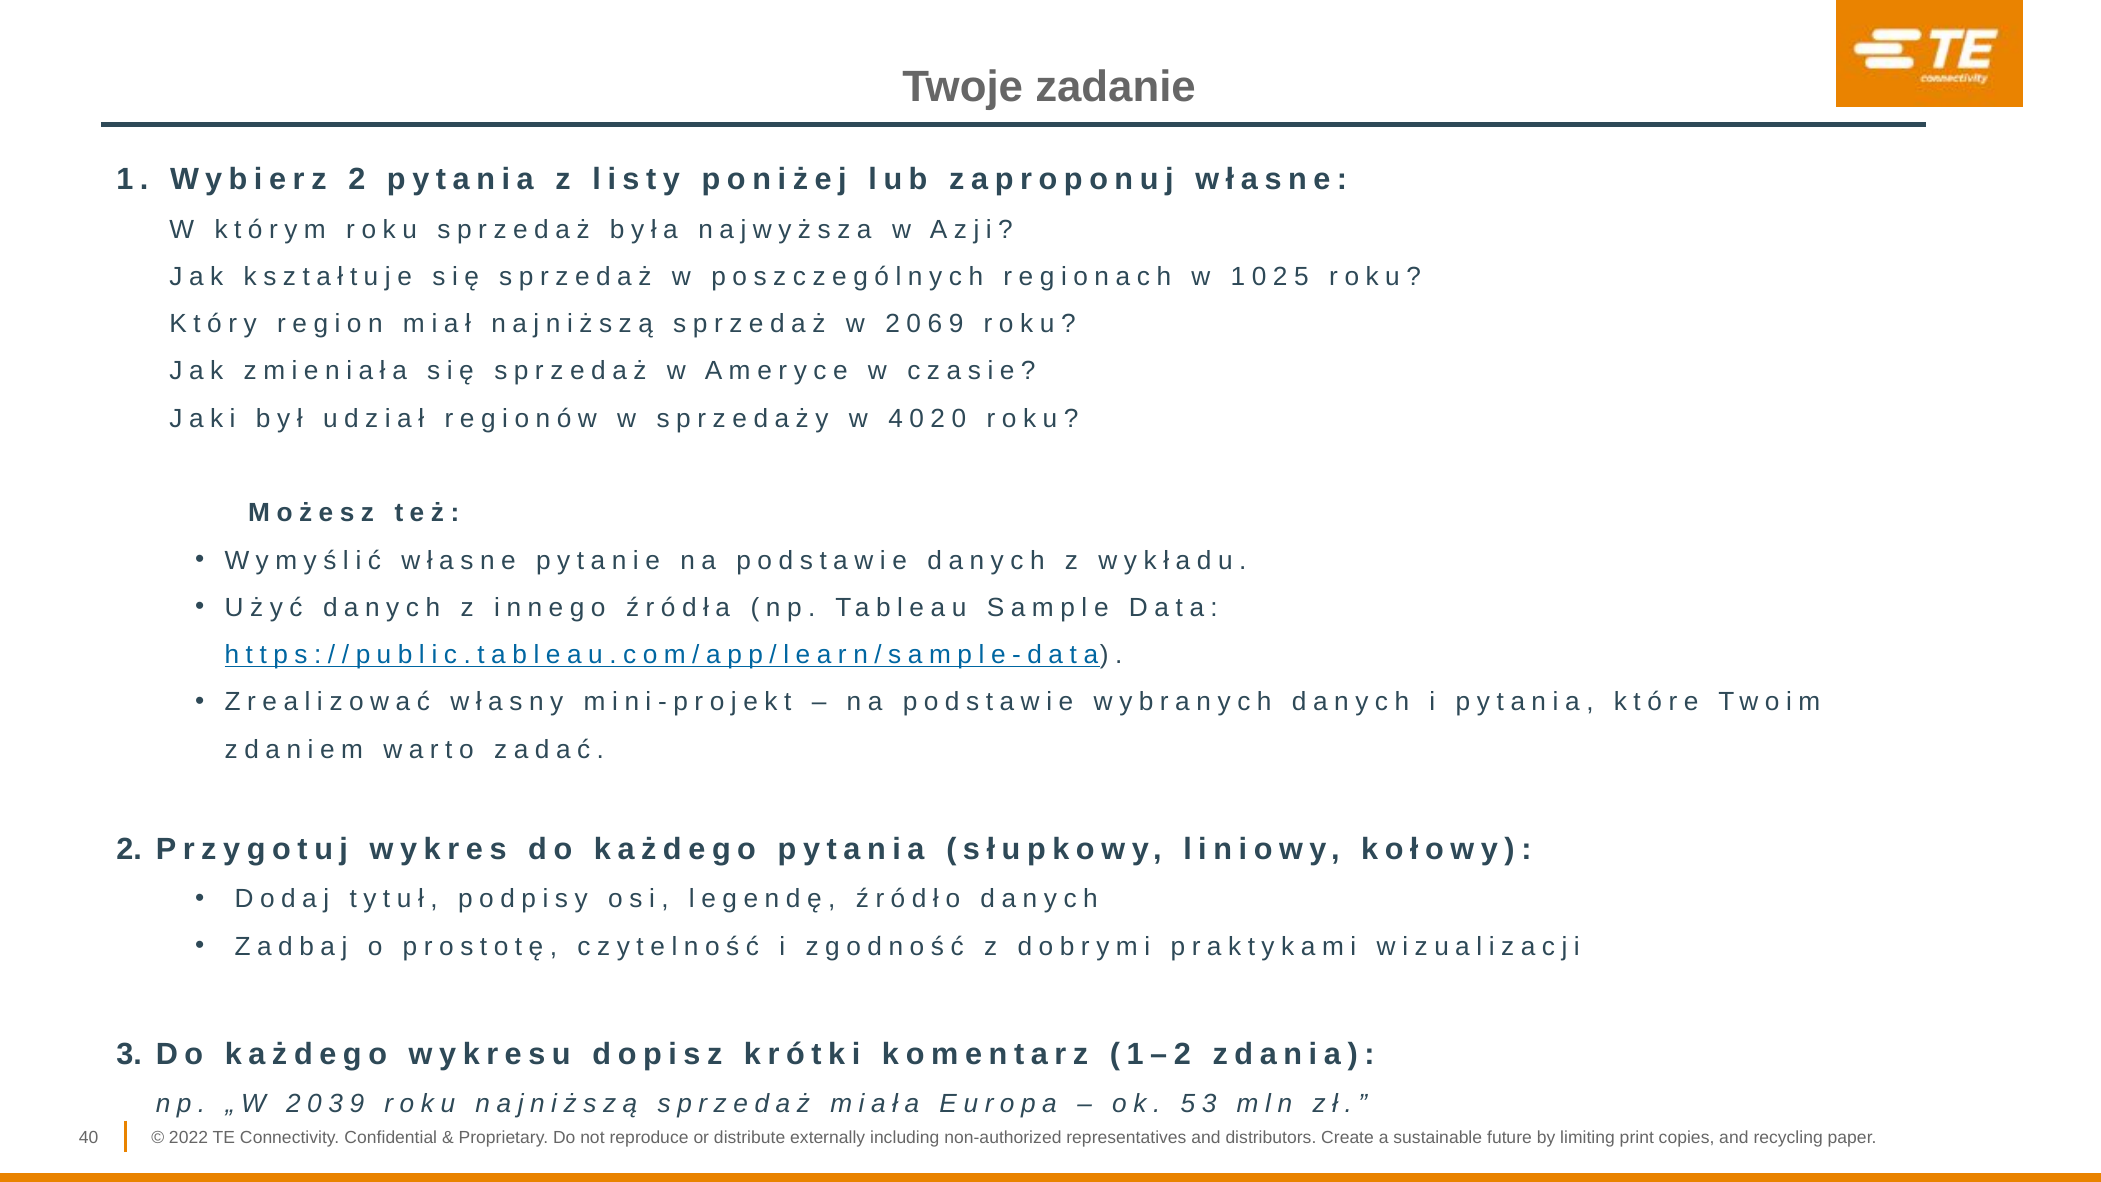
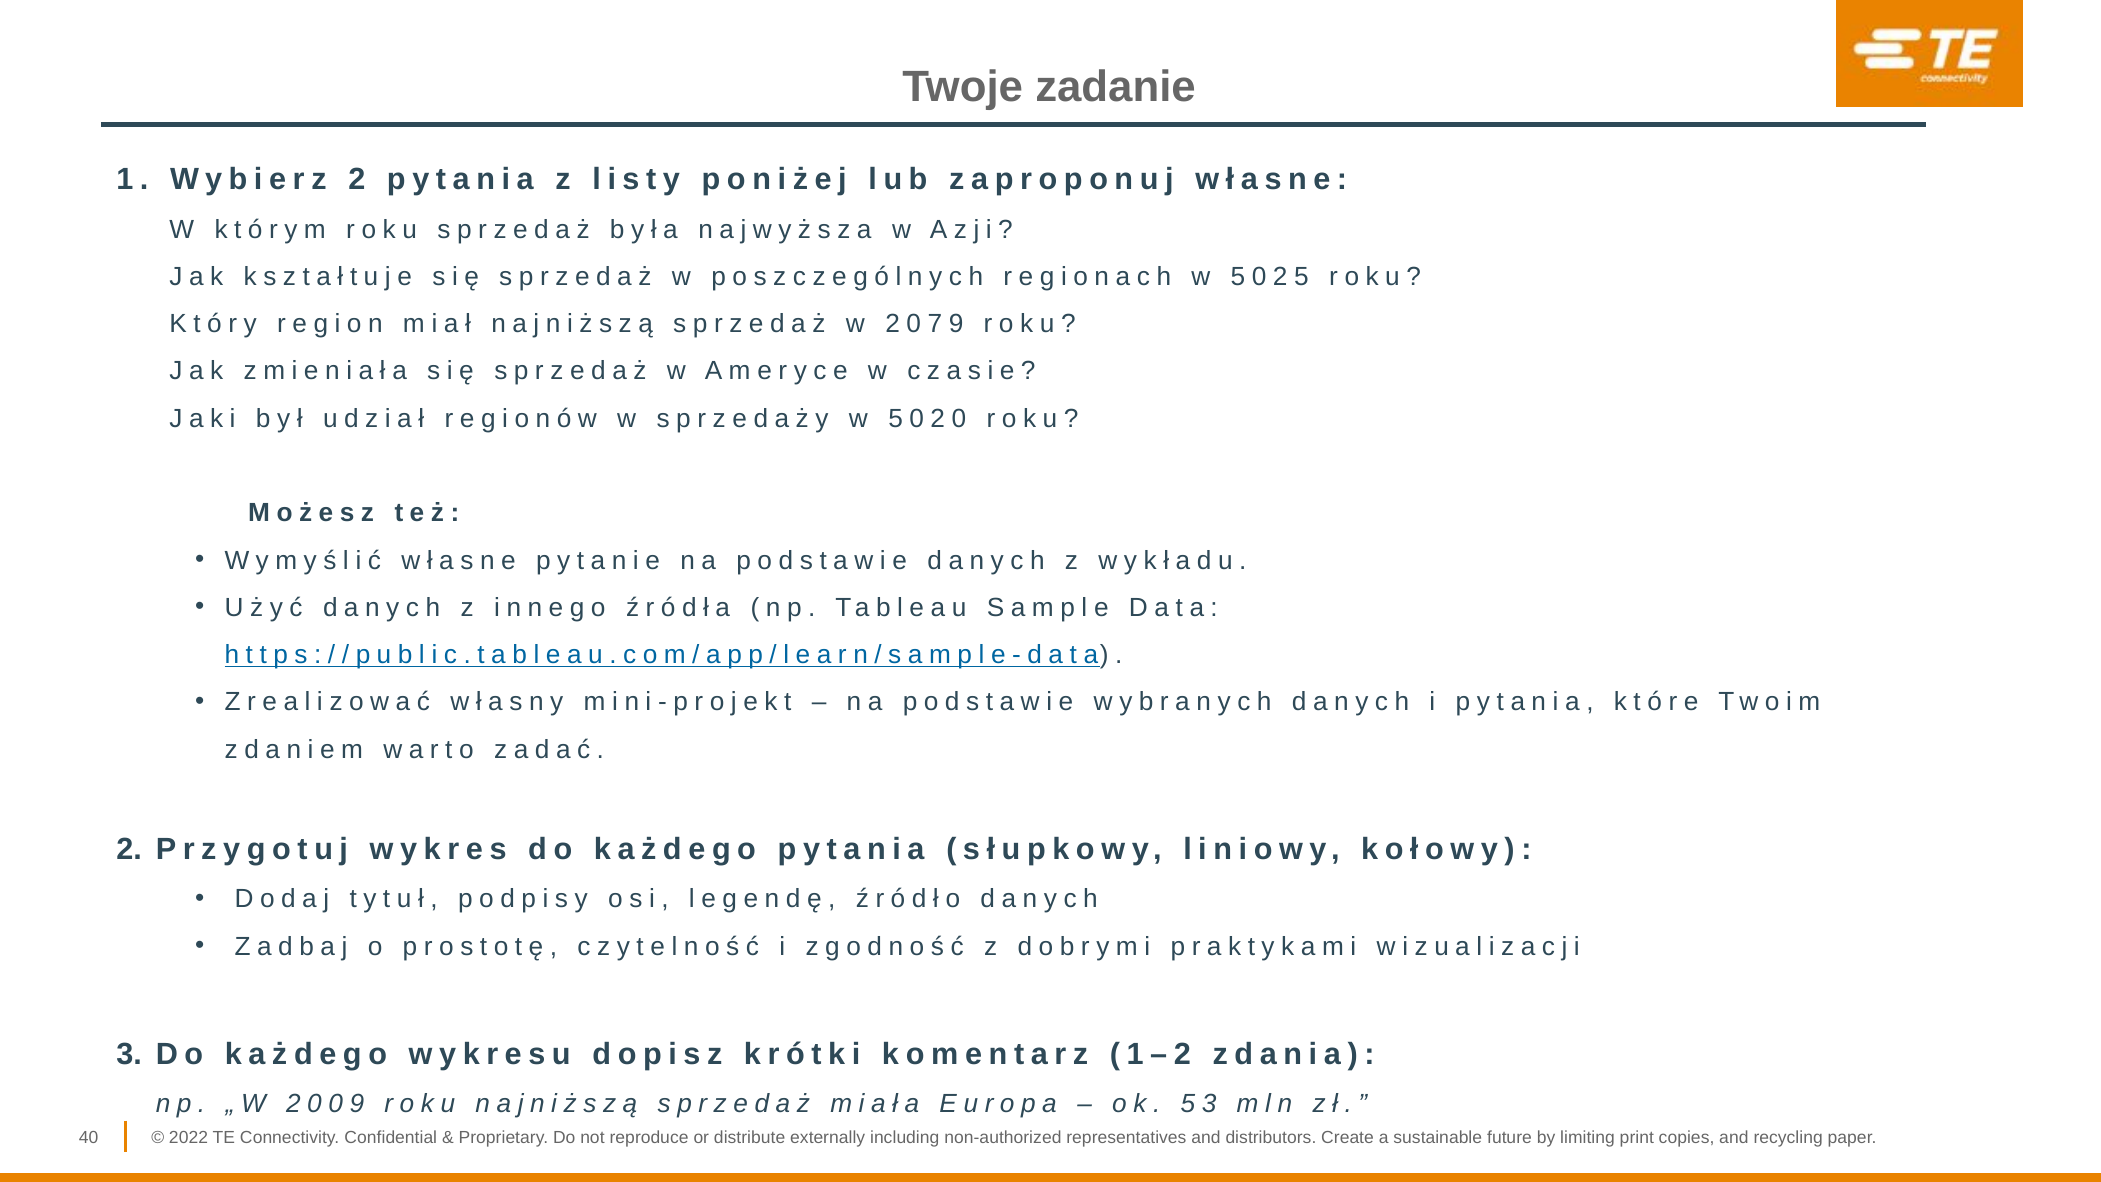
1: 1 -> 5 (1238, 277)
6: 6 -> 7 (935, 324)
4: 4 -> 5 (896, 418)
3: 3 -> 0 (336, 1104)
